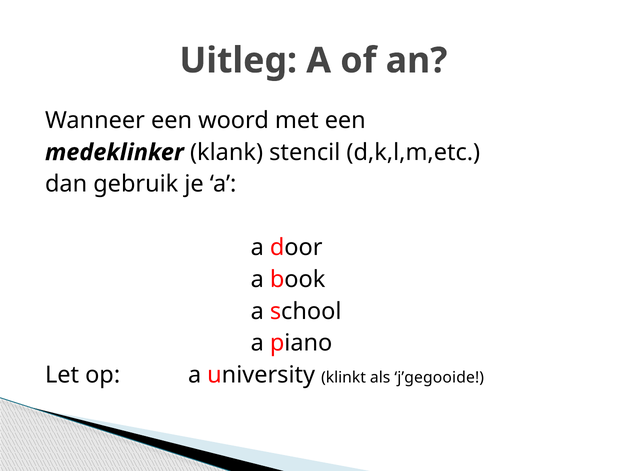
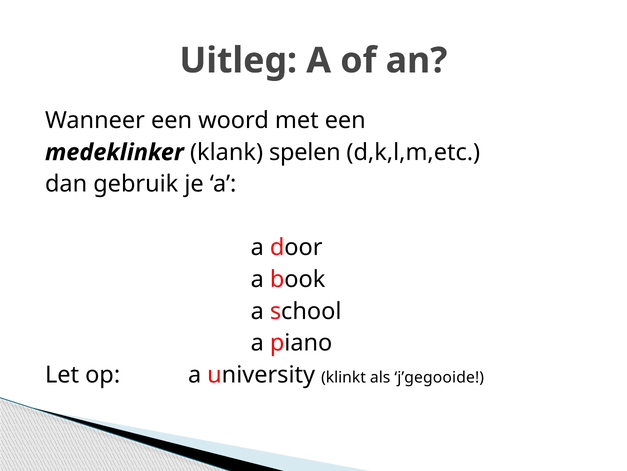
stencil: stencil -> spelen (305, 152)
